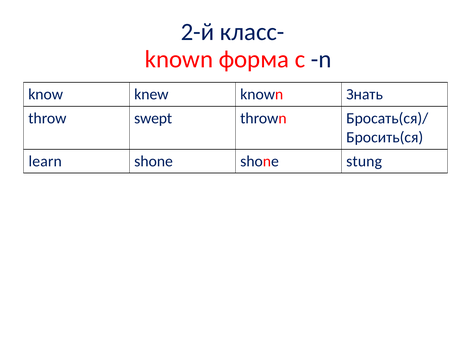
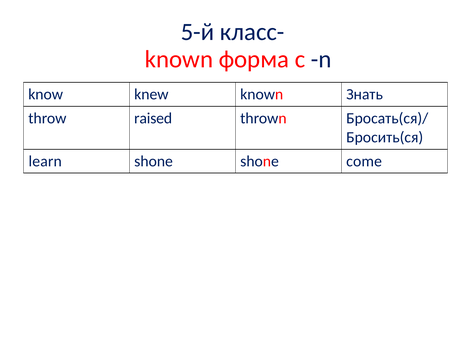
2-й: 2-й -> 5-й (198, 32)
swept: swept -> raised (153, 118)
stung: stung -> come (364, 161)
